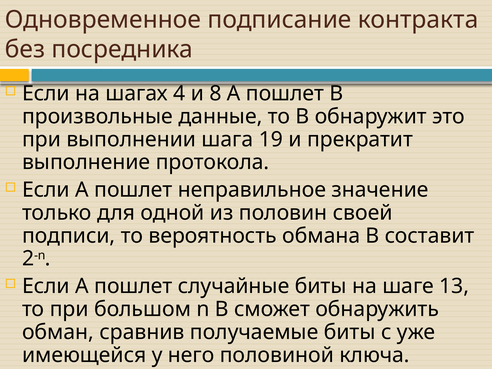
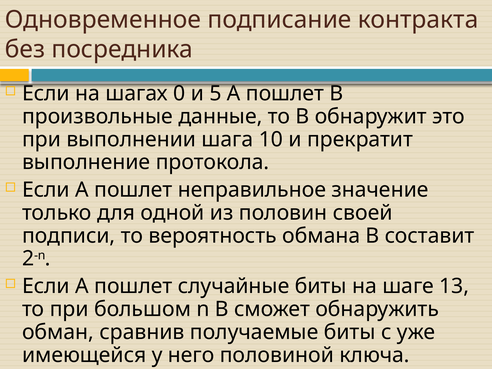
4: 4 -> 0 (179, 94)
8: 8 -> 5 (215, 94)
19: 19 -> 10 (271, 139)
